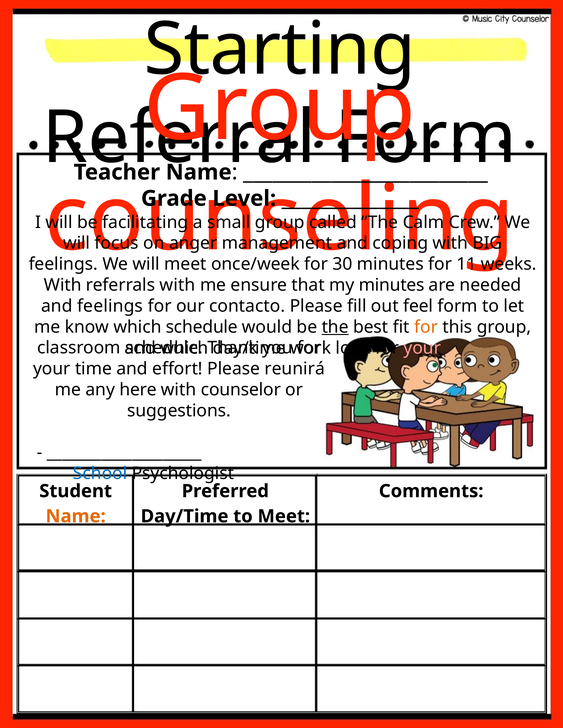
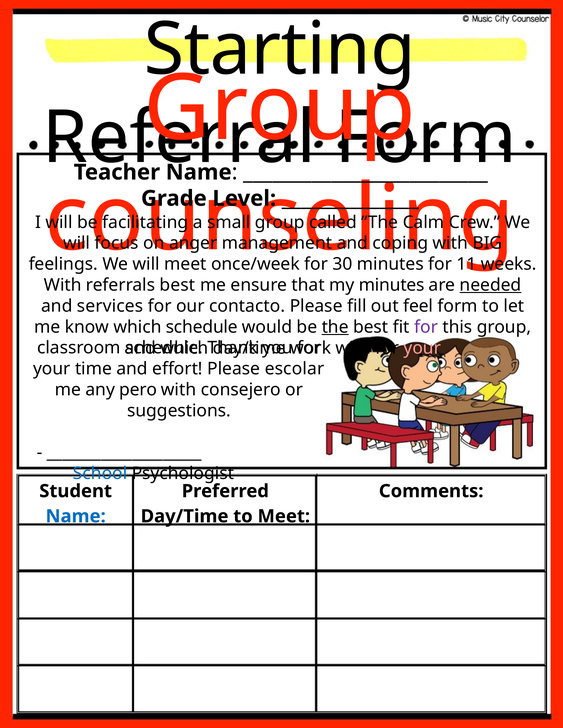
referrals with: with -> best (177, 285)
needed underline: none -> present (490, 285)
and feelings: feelings -> services (110, 306)
for colour: orange -> purple (426, 327)
look: look -> with (353, 348)
reunirá: reunirá -> escolar (295, 369)
here: here -> pero (138, 390)
counselor: counselor -> consejero (241, 390)
Name colour: orange -> blue (76, 517)
